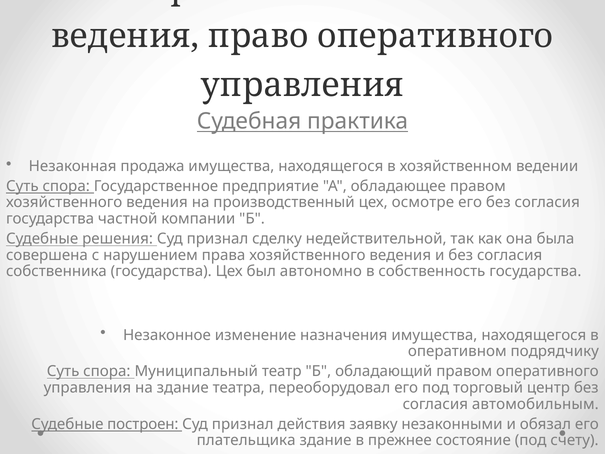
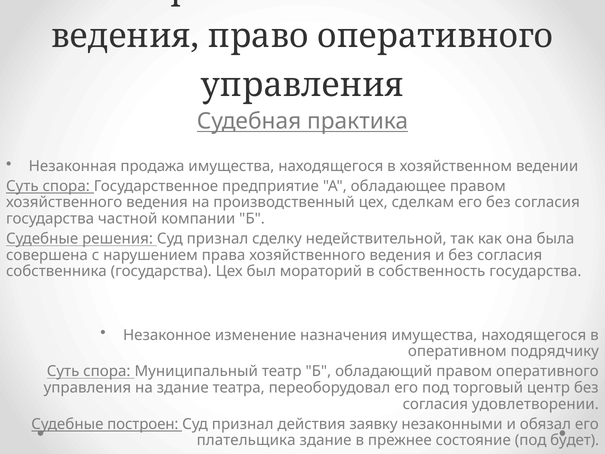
осмотре: осмотре -> сделкам (423, 202)
автономно: автономно -> мораторий (321, 271)
автомобильным: автомобильным -> удовлетворении (535, 404)
счету: счету -> будет (575, 440)
